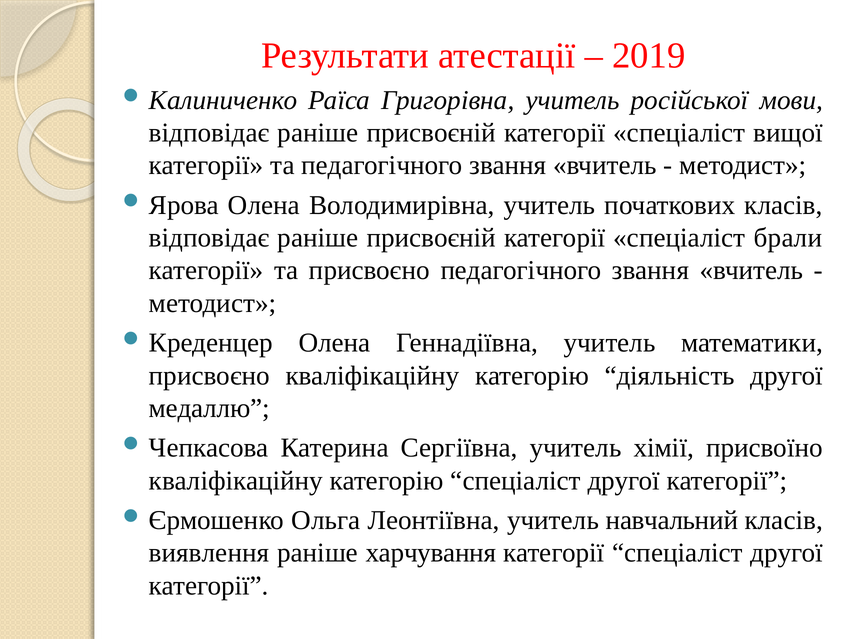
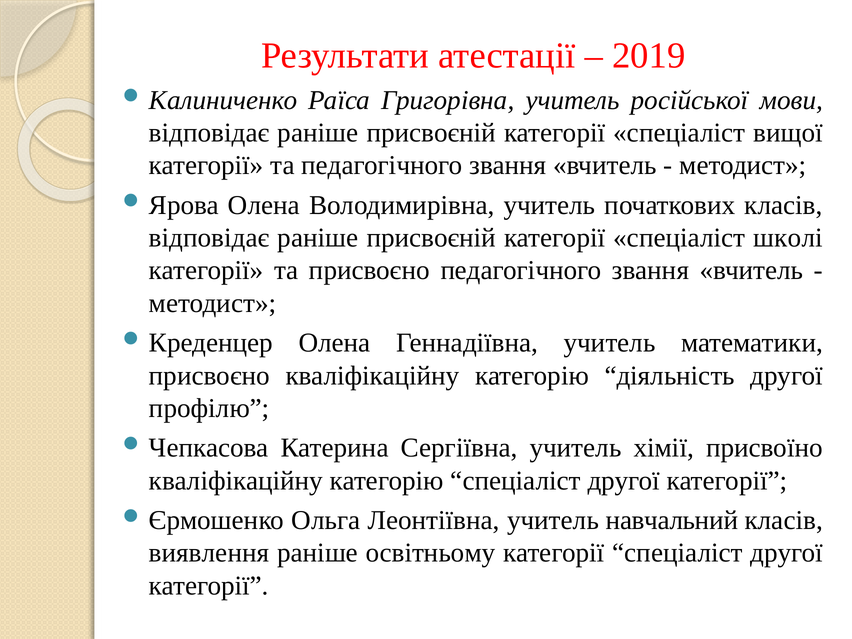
брали: брали -> школі (788, 238)
медаллю: медаллю -> профілю (209, 408)
харчування: харчування -> освітньому (431, 553)
